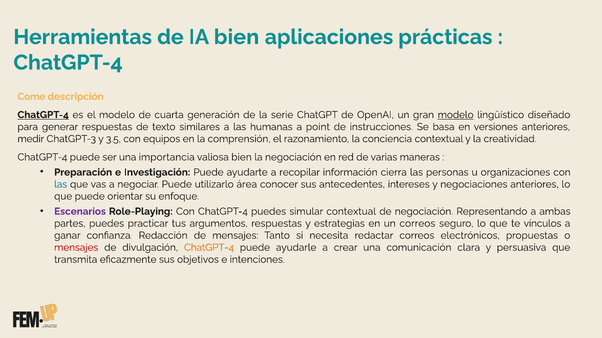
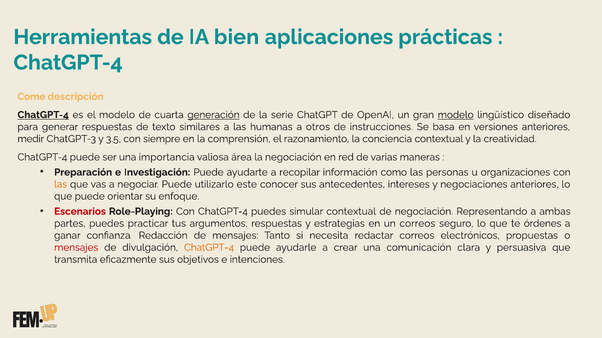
generación underline: none -> present (213, 115)
point: point -> otros (318, 127)
equipos: equipos -> siempre (162, 139)
valiosa bien: bien -> área (242, 157)
cierra: cierra -> como (394, 173)
las colour: blue -> orange (61, 185)
área: área -> este (247, 185)
Escenarios colour: purple -> red (80, 212)
vínculos: vínculos -> órdenes (543, 224)
